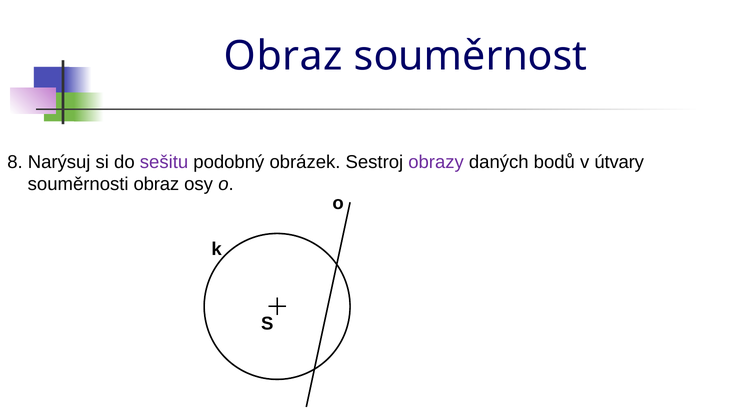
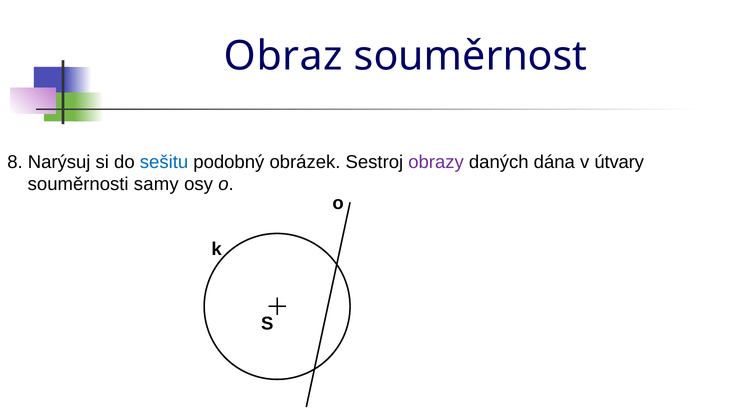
sešitu colour: purple -> blue (164, 162)
bodů: bodů -> dána (554, 162)
souměrnosti obraz: obraz -> samy (156, 184)
